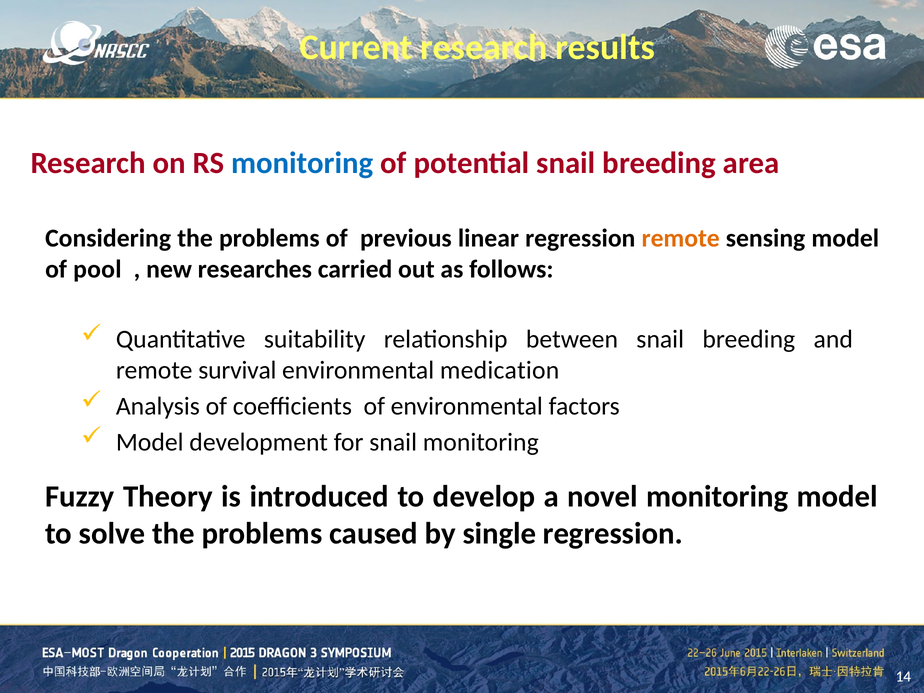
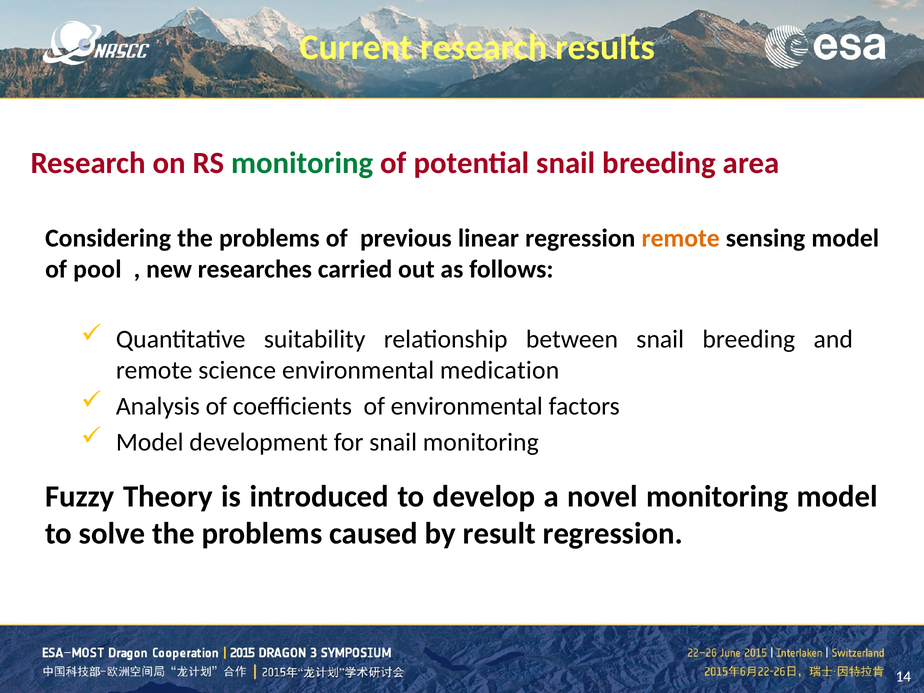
monitoring colour: blue -> green (302, 163)
survival: survival -> science (237, 370)
single: single -> result (499, 534)
